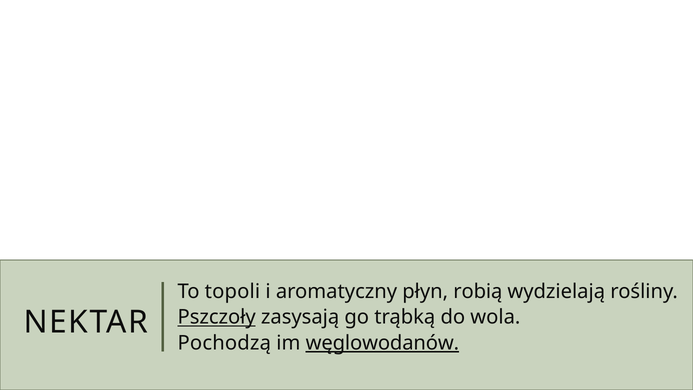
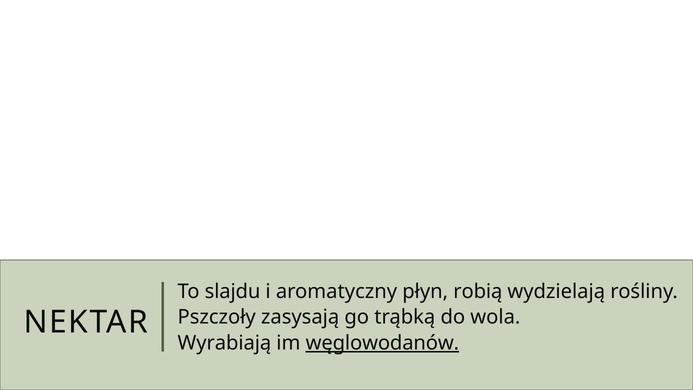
topoli: topoli -> slajdu (233, 291)
Pszczoły underline: present -> none (217, 317)
Pochodzą: Pochodzą -> Wyrabiają (224, 343)
